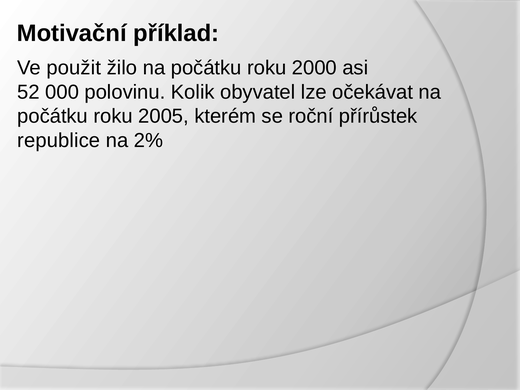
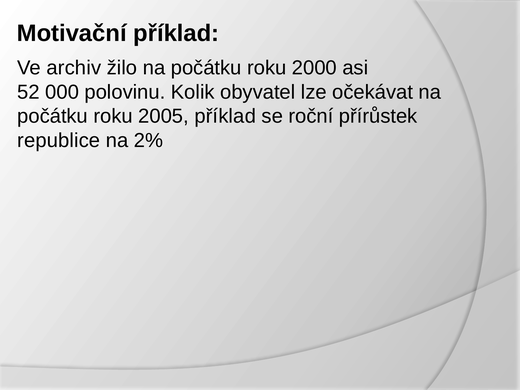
použit: použit -> archiv (74, 68)
2005 kterém: kterém -> příklad (225, 116)
